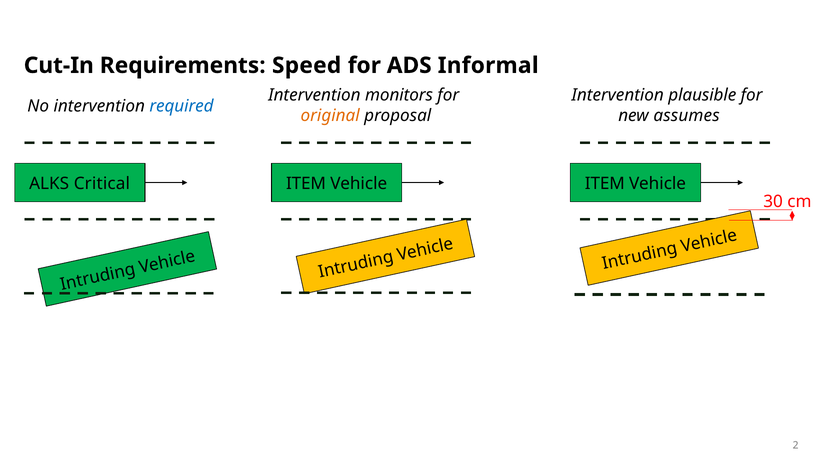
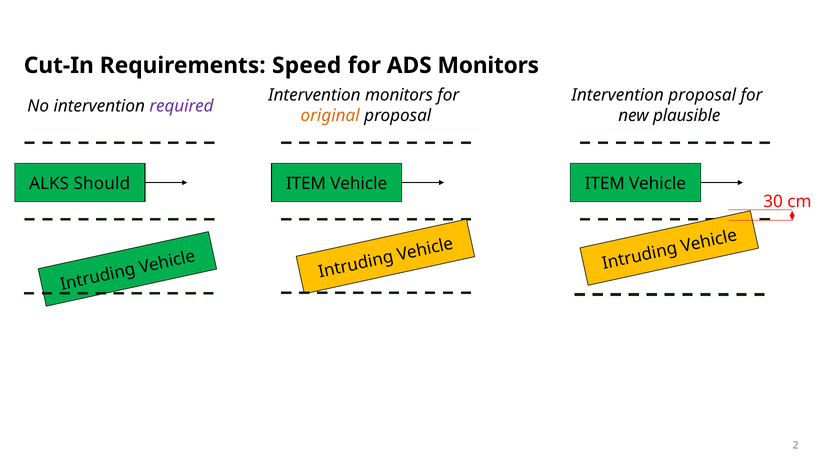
ADS Informal: Informal -> Monitors (488, 65)
Intervention plausible: plausible -> proposal (702, 95)
required colour: blue -> purple (181, 106)
assumes: assumes -> plausible (687, 116)
Critical: Critical -> Should (102, 184)
